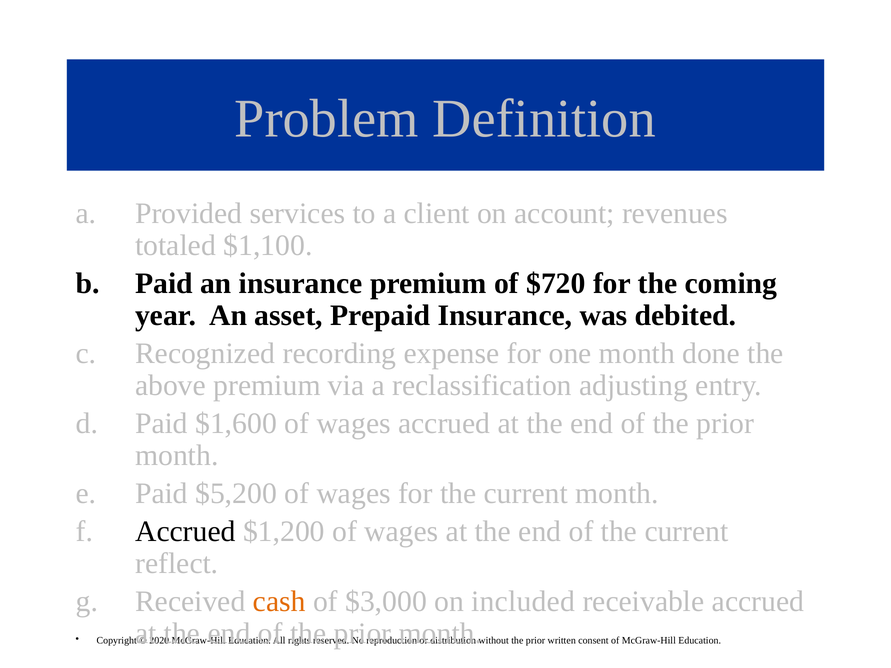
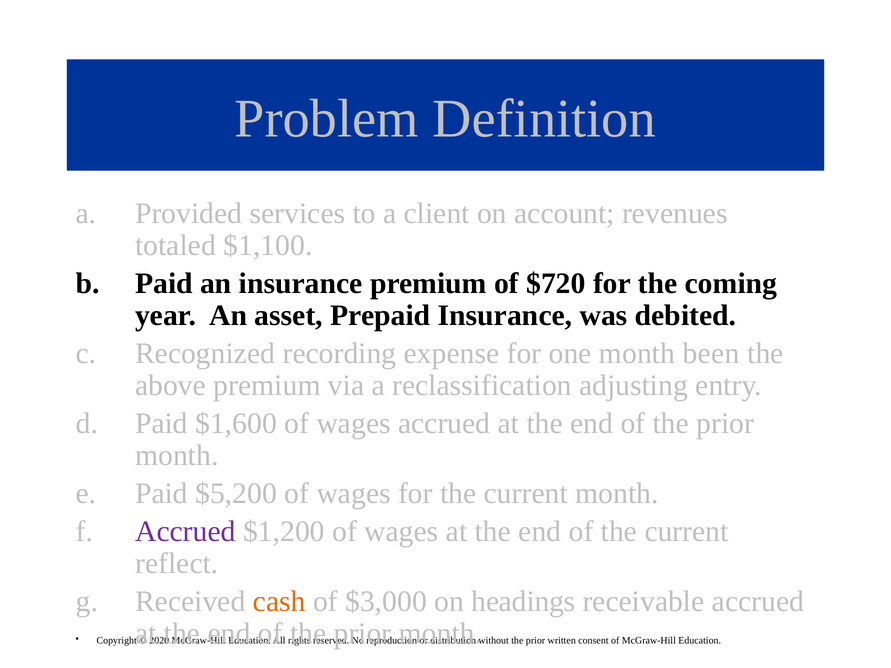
done: done -> been (711, 353)
Accrued colour: black -> purple (185, 532)
included: included -> headings (523, 602)
